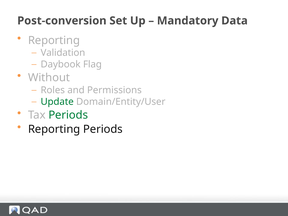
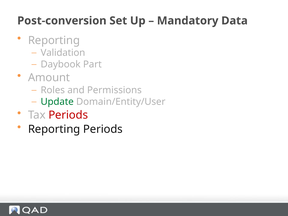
Flag: Flag -> Part (92, 64)
Without: Without -> Amount (49, 78)
Periods colour: green -> red (68, 115)
